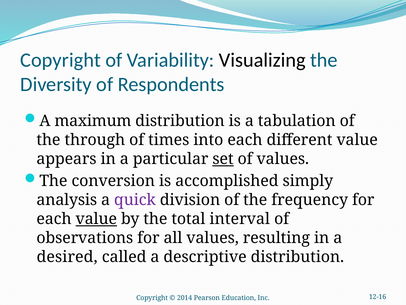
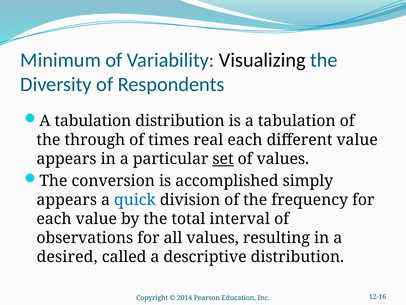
Copyright: Copyright -> Minimum (61, 60)
maximum: maximum -> tabulation (93, 121)
into: into -> real (208, 140)
analysis: analysis -> appears (67, 200)
quick colour: purple -> blue (135, 200)
value underline: present -> none (96, 219)
